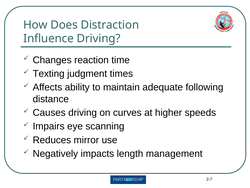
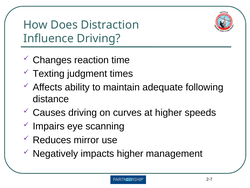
impacts length: length -> higher (130, 153)
